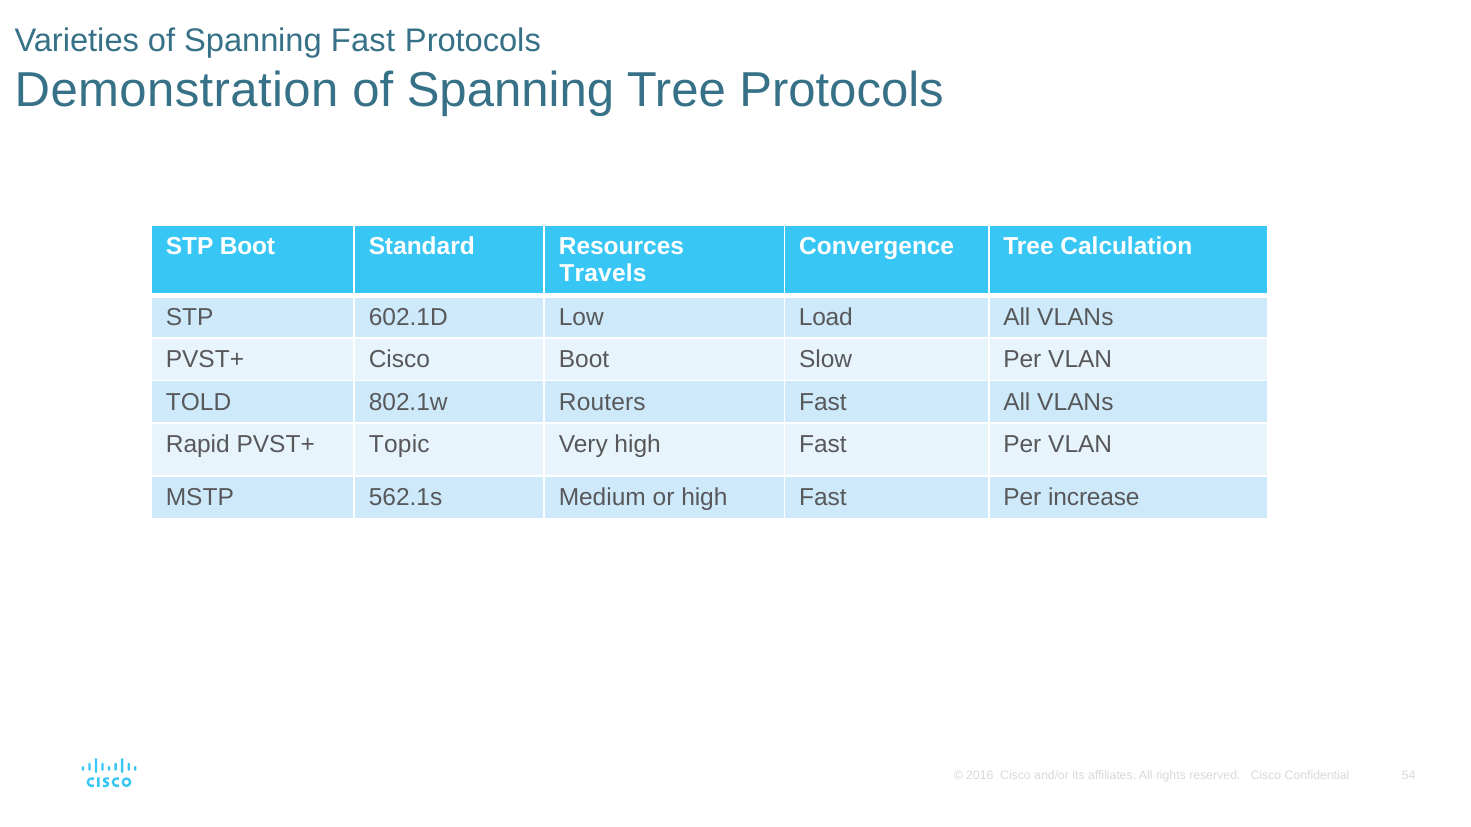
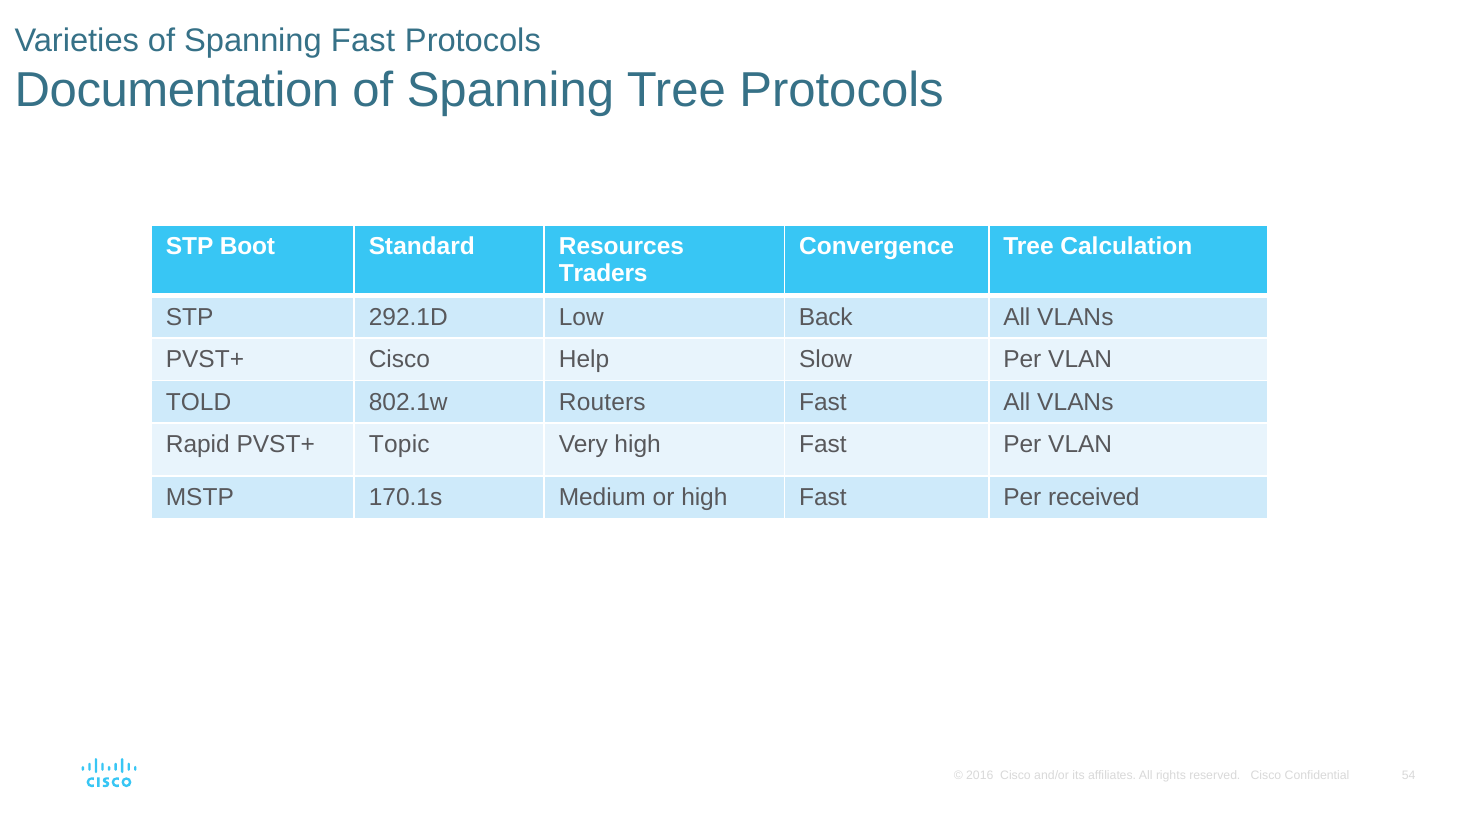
Demonstration: Demonstration -> Documentation (177, 91)
Travels: Travels -> Traders (603, 274)
602.1D: 602.1D -> 292.1D (408, 317)
Load: Load -> Back (826, 317)
Cisco Boot: Boot -> Help (584, 360)
562.1s: 562.1s -> 170.1s (406, 498)
increase: increase -> received (1094, 498)
